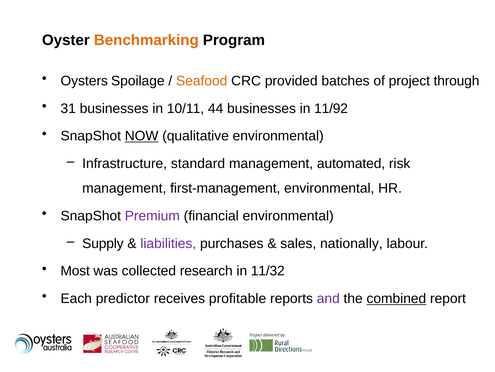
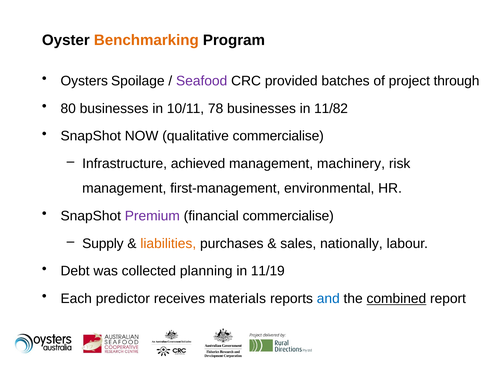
Seafood colour: orange -> purple (202, 81)
31: 31 -> 80 (68, 108)
44: 44 -> 78 (216, 108)
11/92: 11/92 -> 11/82 (331, 108)
NOW underline: present -> none (142, 136)
qualitative environmental: environmental -> commercialise (278, 136)
standard: standard -> achieved (198, 163)
automated: automated -> machinery (351, 163)
financial environmental: environmental -> commercialise (288, 216)
liabilities colour: purple -> orange (168, 243)
Most: Most -> Debt (75, 271)
research: research -> planning (206, 271)
11/32: 11/32 -> 11/19 (268, 271)
profitable: profitable -> materials (238, 298)
and colour: purple -> blue (328, 298)
